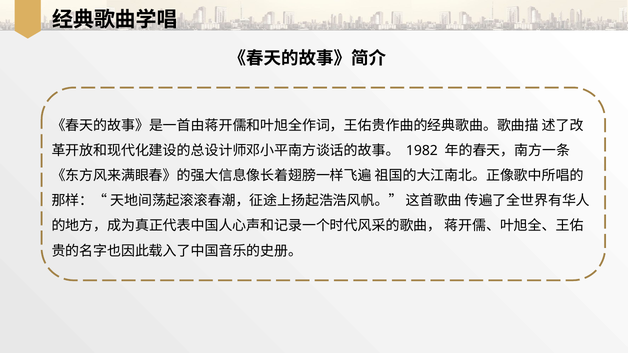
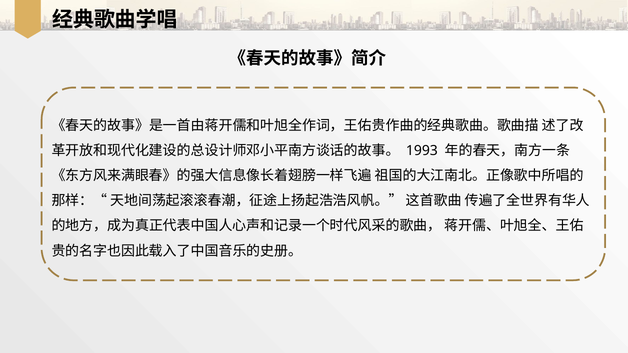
1982: 1982 -> 1993 (422, 151)
